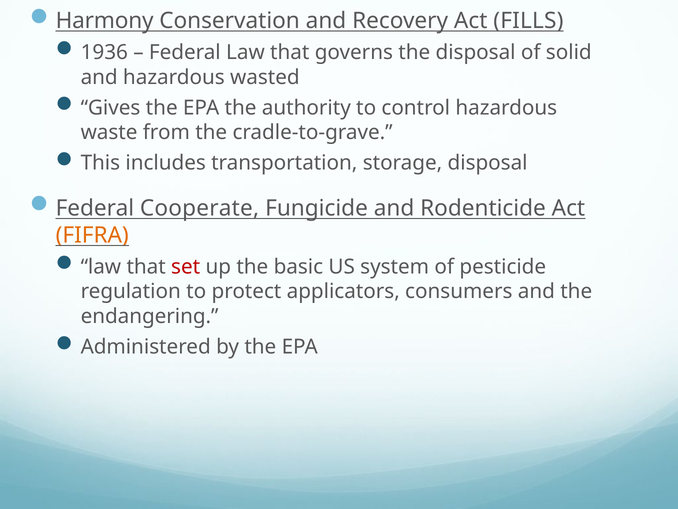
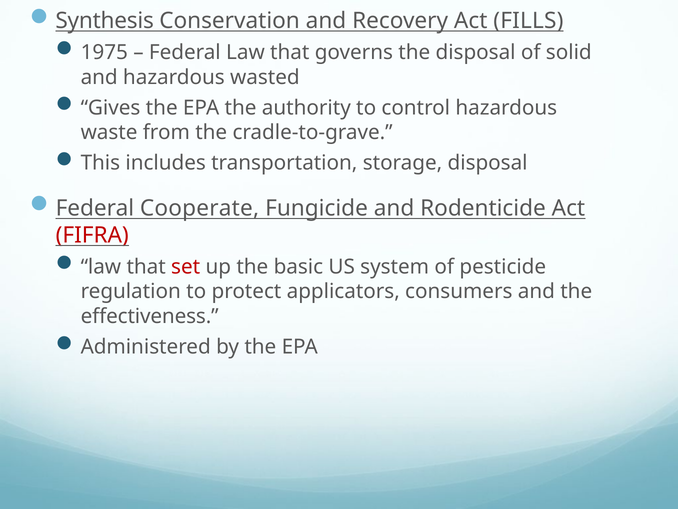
Harmony: Harmony -> Synthesis (105, 21)
1936: 1936 -> 1975 (104, 52)
FIFRA colour: orange -> red (92, 235)
endangering: endangering -> effectiveness (150, 316)
